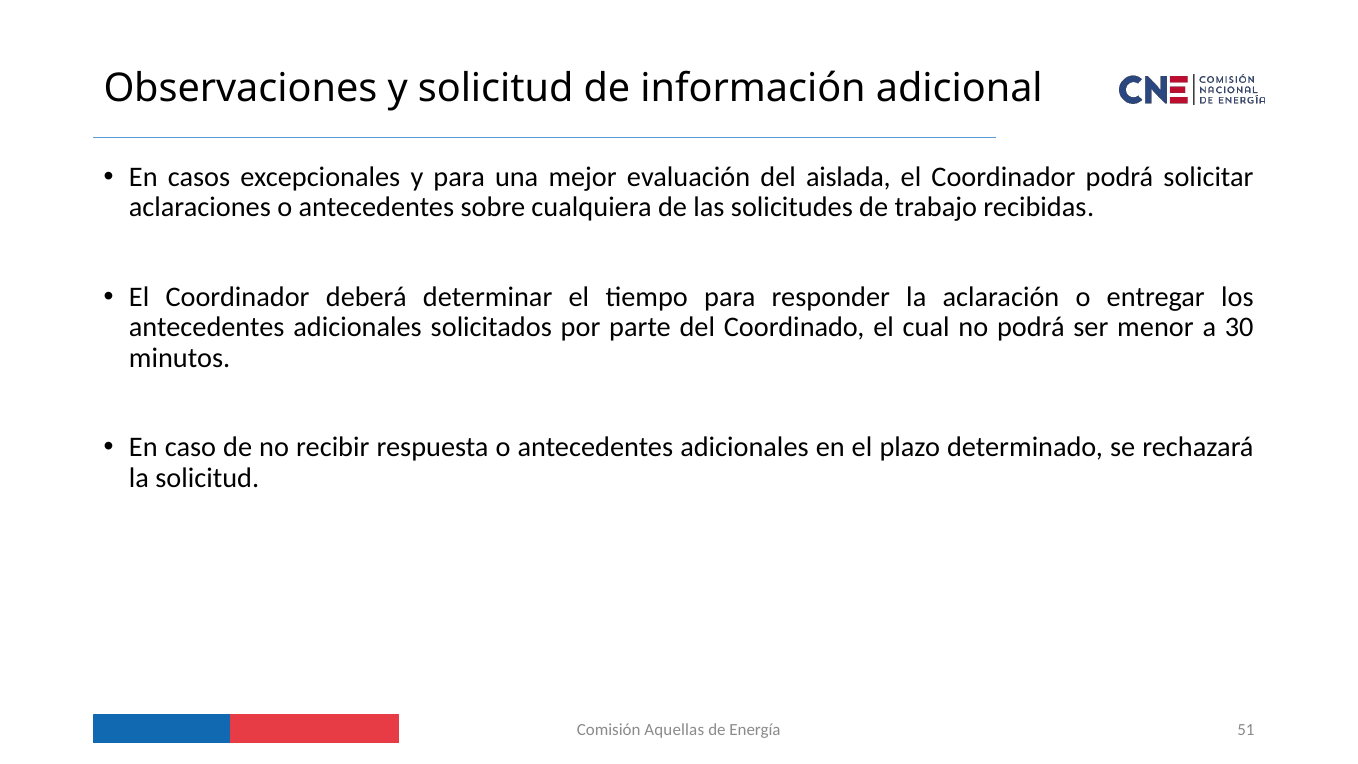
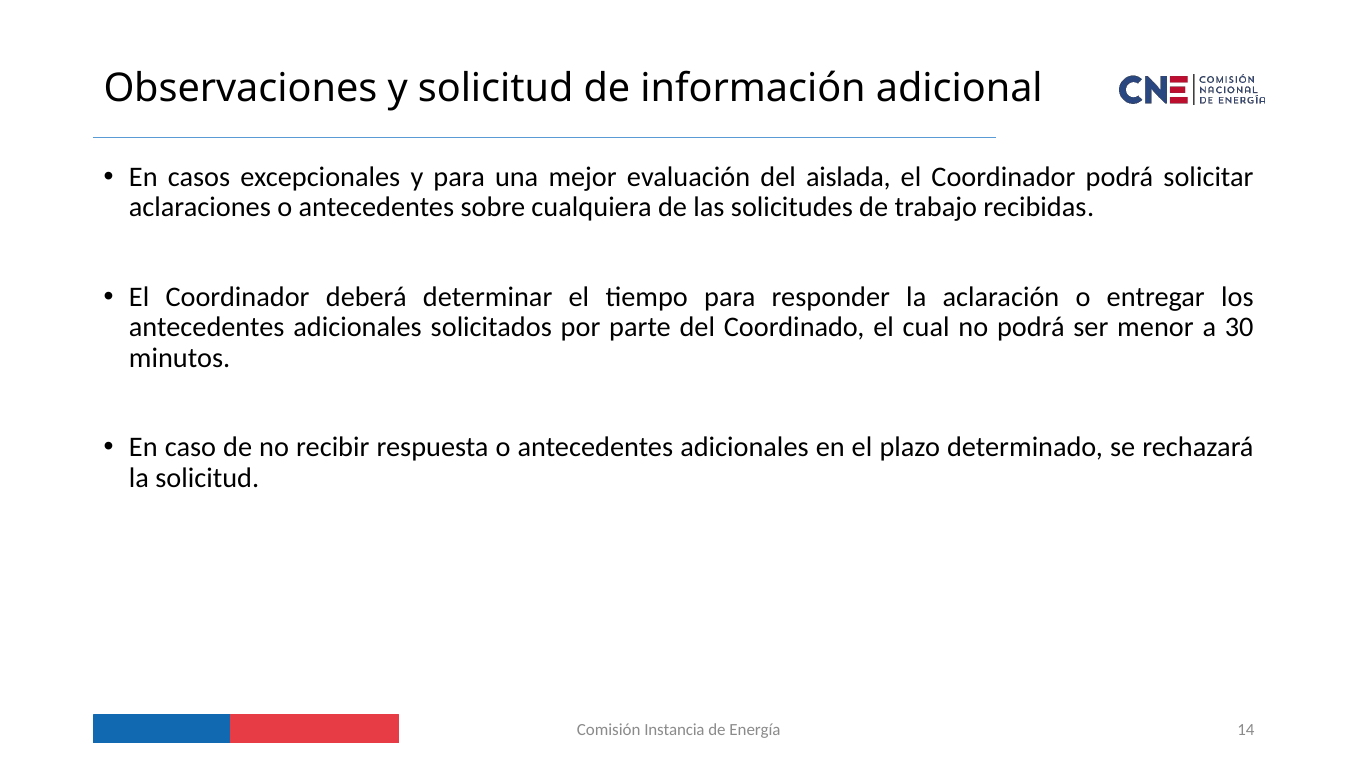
Aquellas: Aquellas -> Instancia (674, 729)
51: 51 -> 14 (1246, 729)
